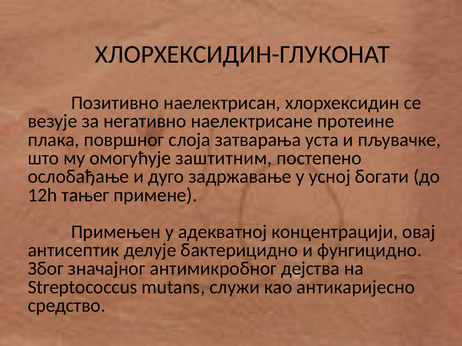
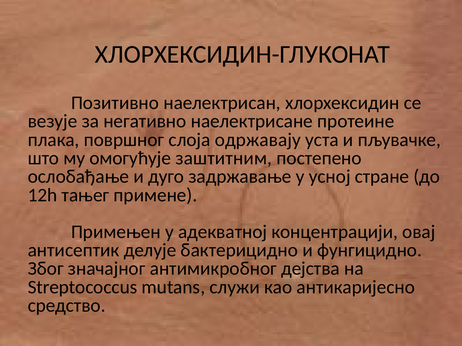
затварања: затварања -> одржавају (258, 140)
богати: богати -> стране (382, 177)
